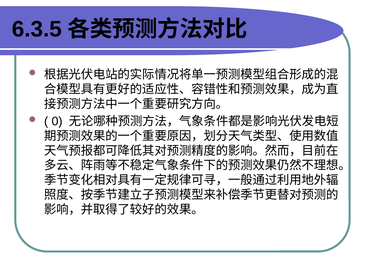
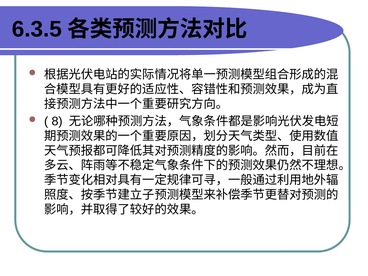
0: 0 -> 8 (57, 121)
